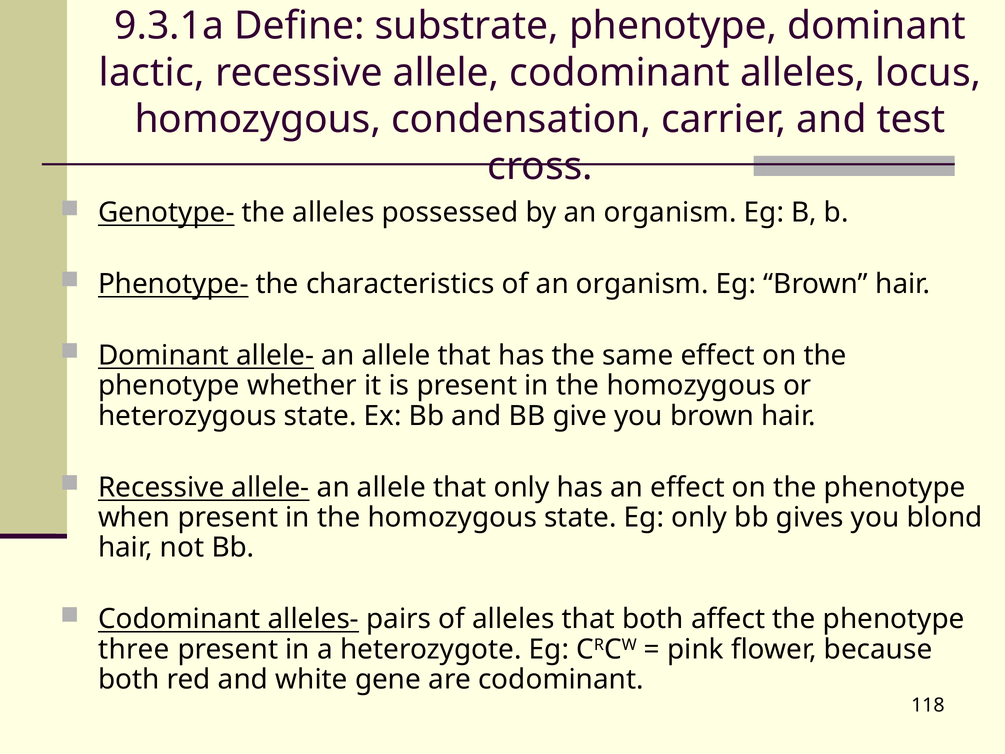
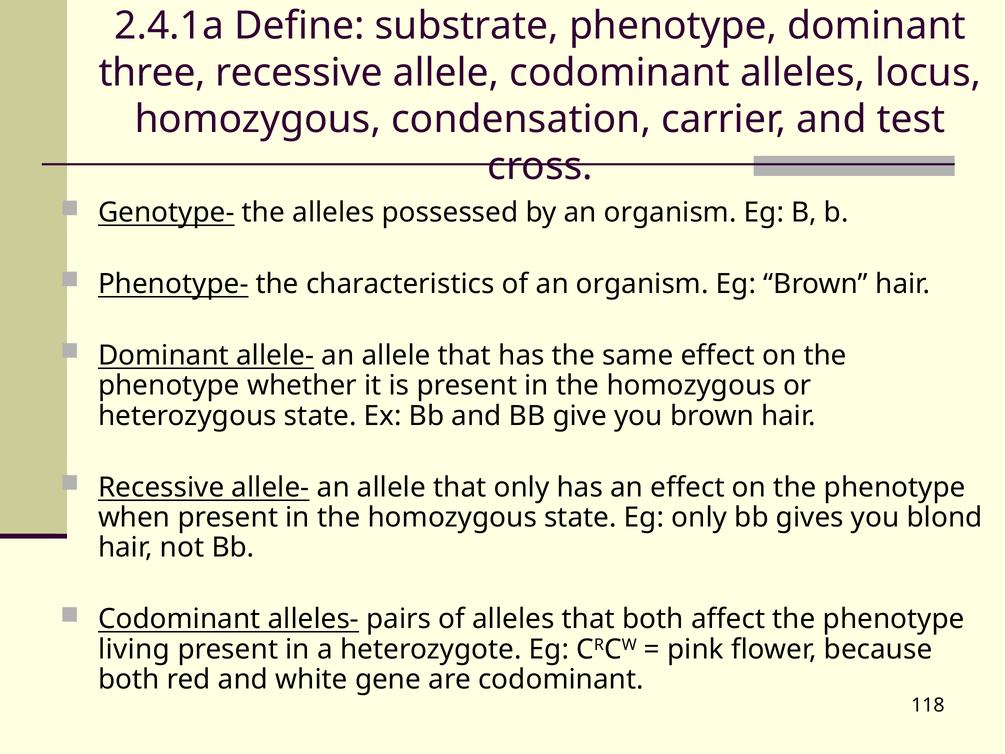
9.3.1a: 9.3.1a -> 2.4.1a (169, 26)
lactic: lactic -> three (152, 73)
three: three -> living (134, 649)
